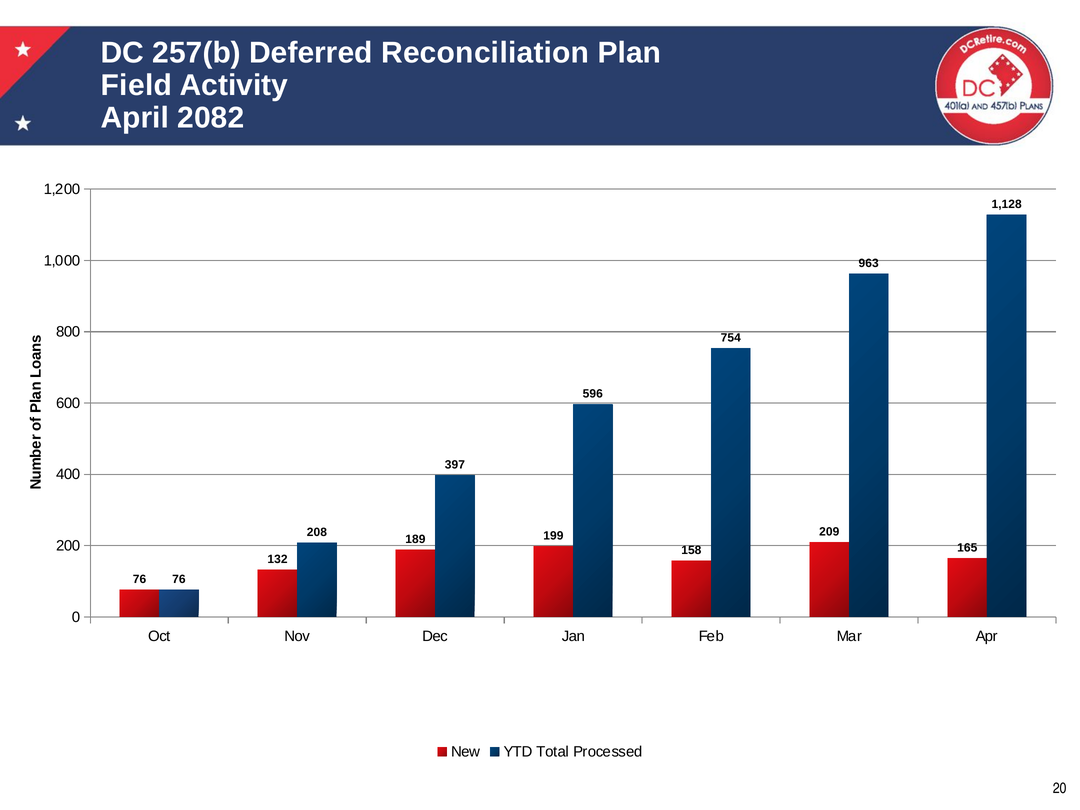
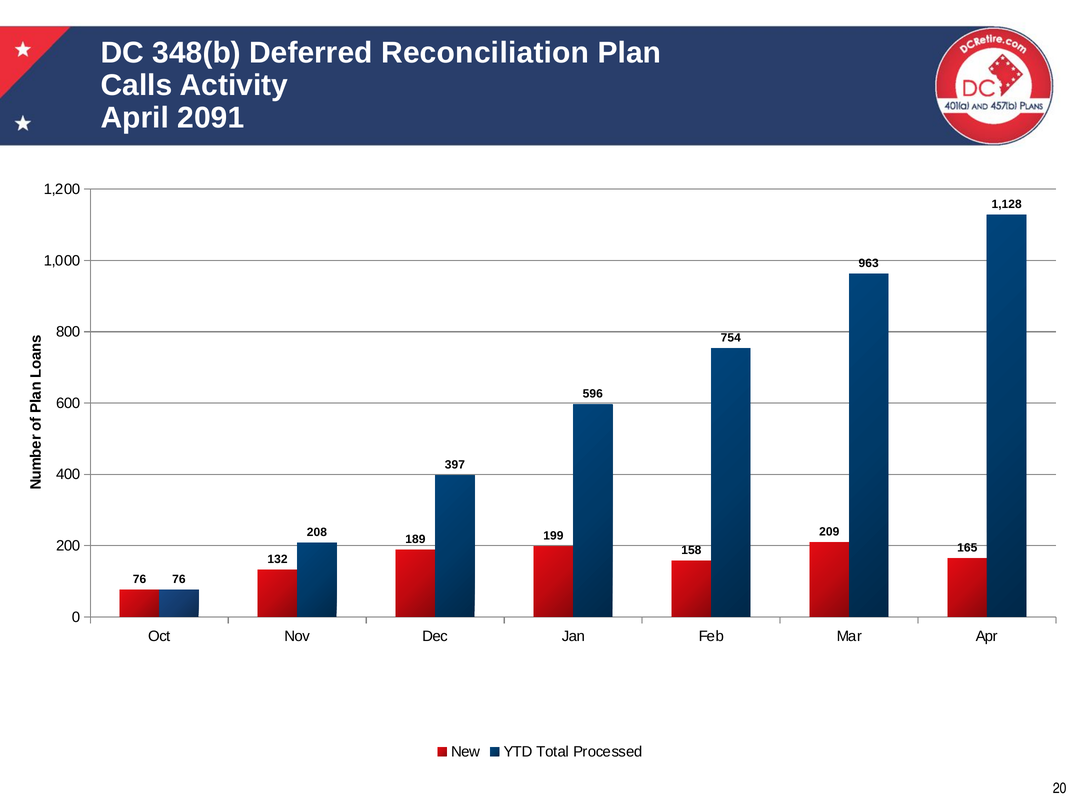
257(b: 257(b -> 348(b (197, 53)
Field: Field -> Calls (137, 85)
2082: 2082 -> 2091 (211, 118)
